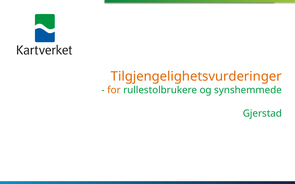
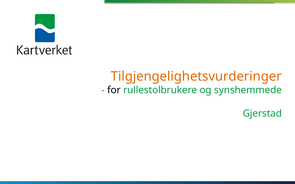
for colour: orange -> black (114, 90)
